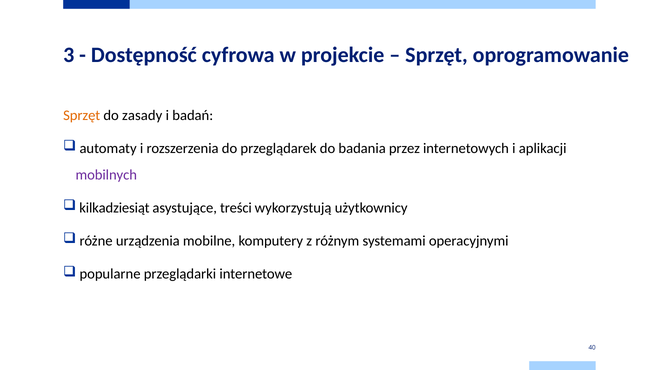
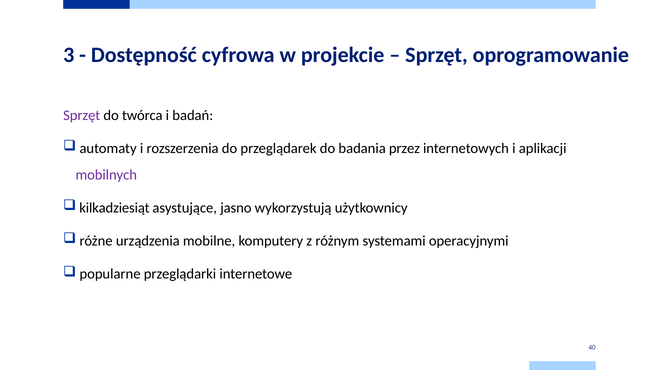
Sprzęt colour: orange -> purple (82, 116)
zasady: zasady -> twórca (142, 116)
treści: treści -> jasno (236, 208)
